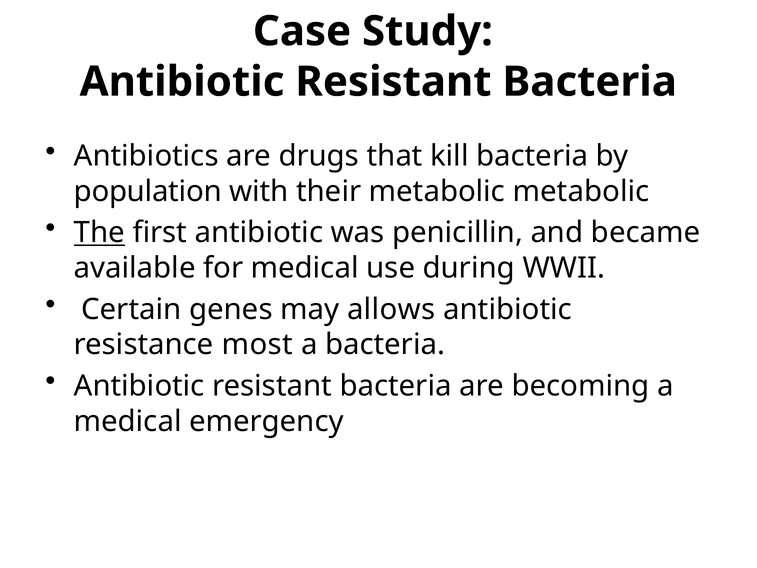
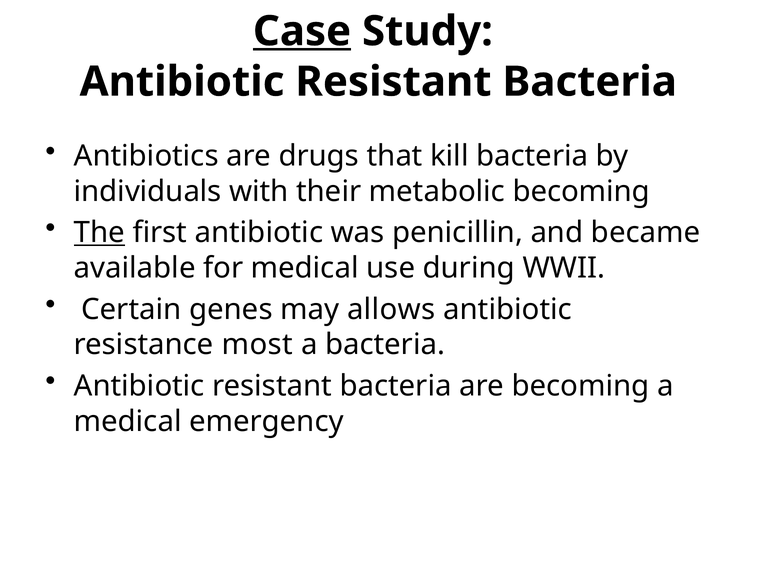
Case underline: none -> present (302, 31)
population: population -> individuals (148, 191)
metabolic metabolic: metabolic -> becoming (581, 191)
